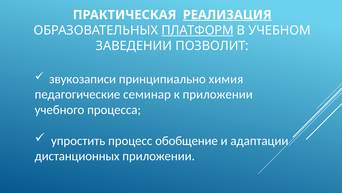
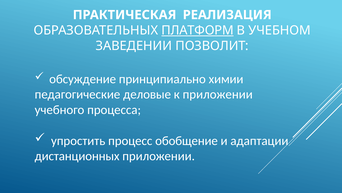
РЕАЛИЗАЦИЯ underline: present -> none (227, 15)
звукозаписи: звукозаписи -> обсуждение (83, 79)
химия: химия -> химии (226, 79)
семинар: семинар -> деловые (147, 94)
